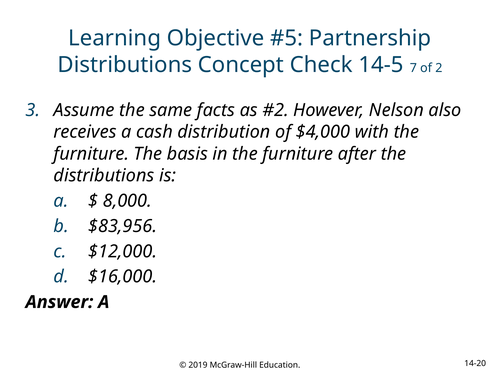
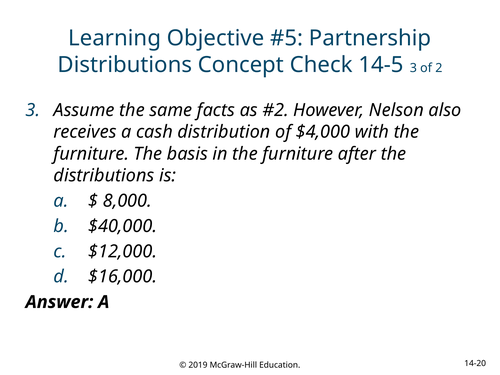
14-5 7: 7 -> 3 (413, 68)
$83,956: $83,956 -> $40,000 (123, 226)
